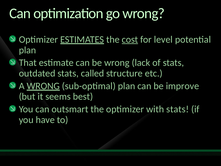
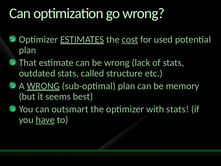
level: level -> used (163, 39)
improve: improve -> memory (183, 86)
have underline: none -> present (45, 120)
